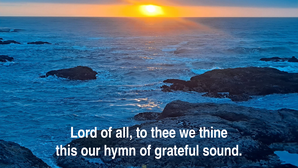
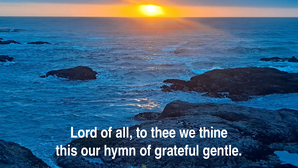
sound: sound -> gentle (222, 150)
